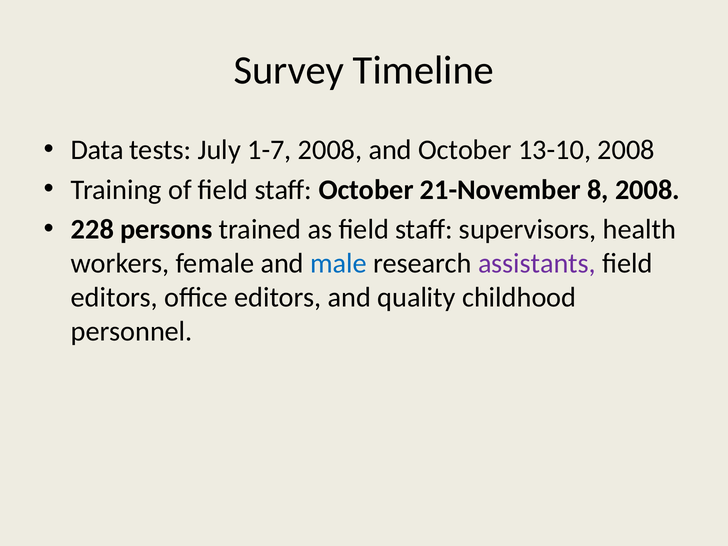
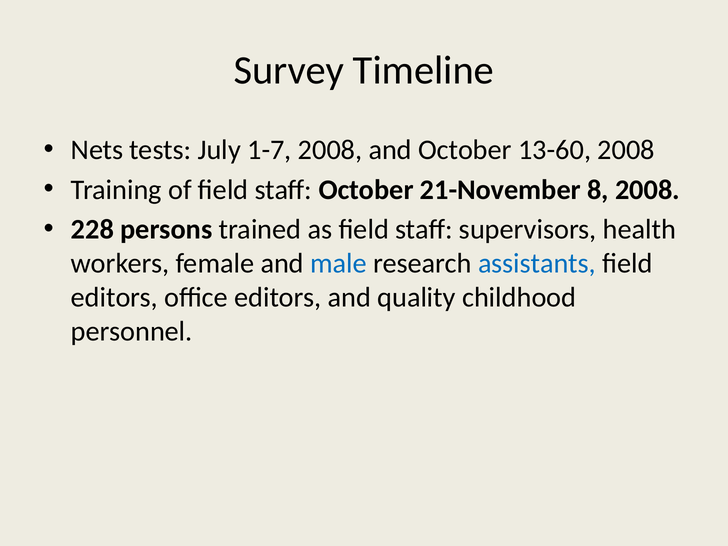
Data: Data -> Nets (97, 150)
13-10: 13-10 -> 13-60 (555, 150)
assistants colour: purple -> blue (537, 263)
